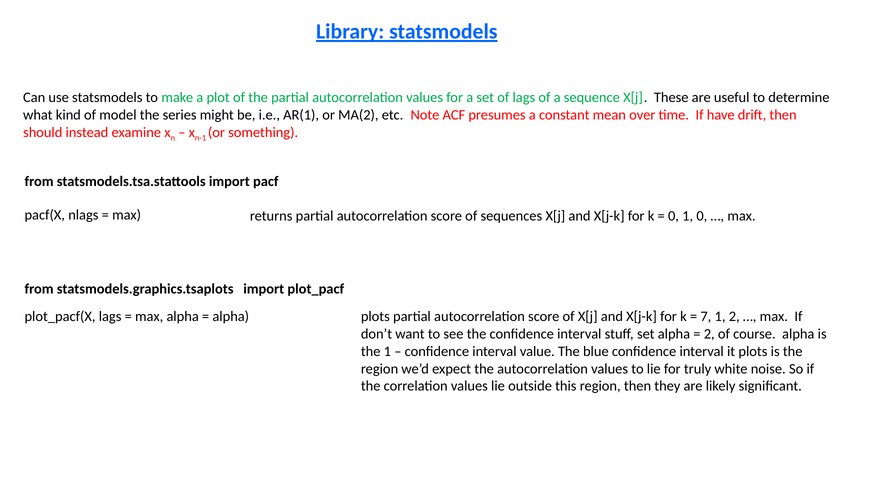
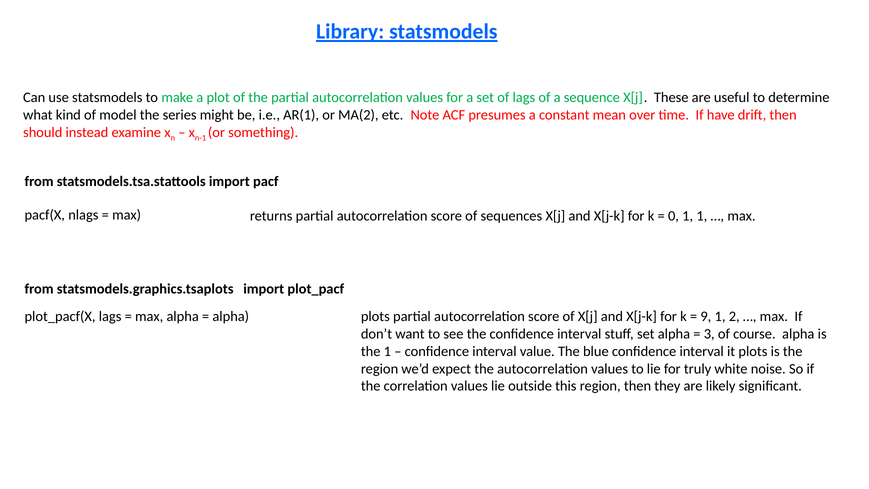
1 0: 0 -> 1 (702, 216)
7: 7 -> 9 (706, 317)
2: 2 -> 3 (709, 334)
